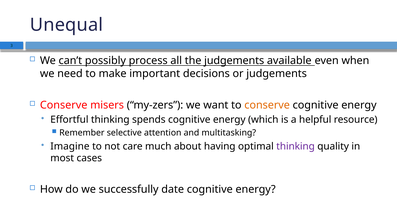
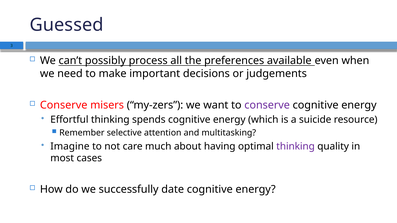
Unequal: Unequal -> Guessed (67, 25)
the judgements: judgements -> preferences (234, 61)
conserve colour: orange -> purple (267, 105)
helpful: helpful -> suicide (315, 120)
